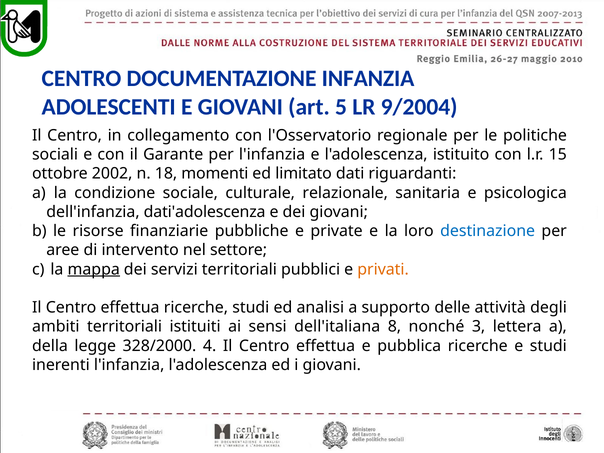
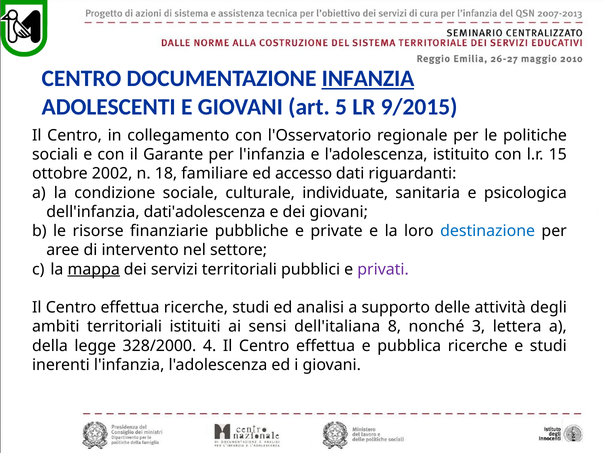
INFANZIA underline: none -> present (368, 79)
9/2004: 9/2004 -> 9/2015 (419, 107)
momenti: momenti -> familiare (215, 174)
limitato: limitato -> accesso (304, 174)
relazionale: relazionale -> individuate (345, 193)
privati colour: orange -> purple (383, 269)
